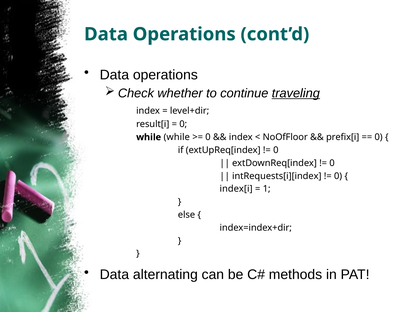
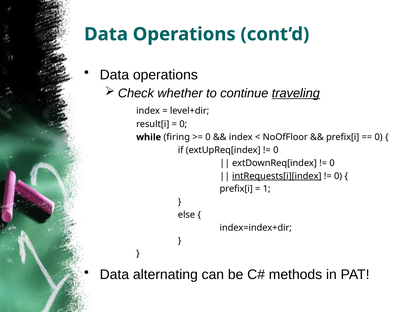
while while: while -> firing (177, 137)
intRequests[i][index underline: none -> present (277, 176)
index[i: index[i -> prefix[i (236, 189)
